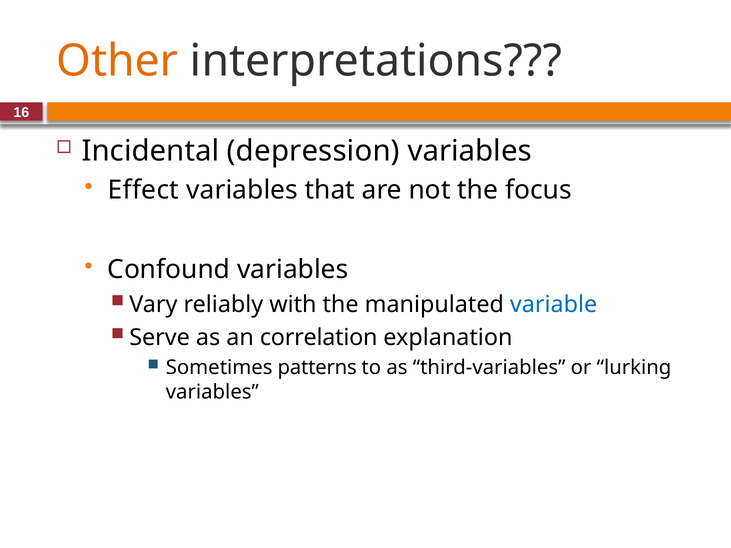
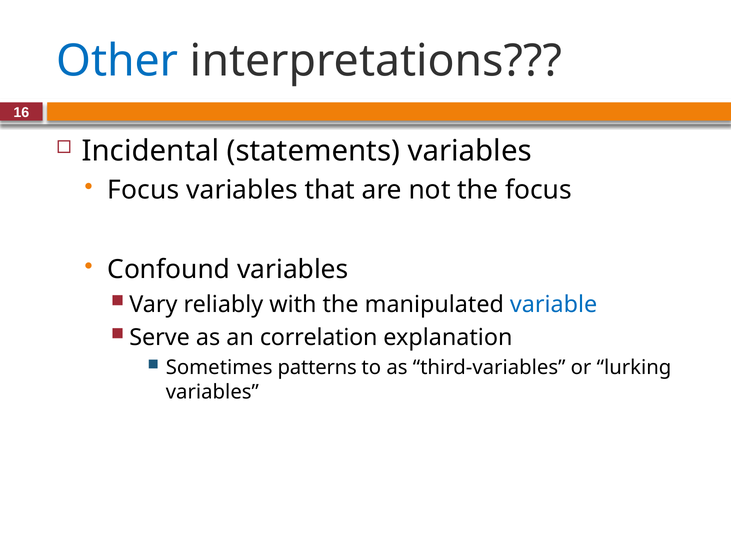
Other colour: orange -> blue (117, 61)
depression: depression -> statements (313, 151)
Effect: Effect -> Focus (143, 190)
